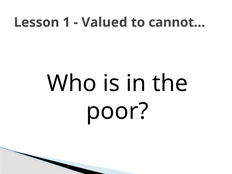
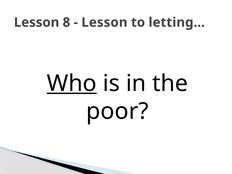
1: 1 -> 8 (66, 22)
Valued: Valued -> Lesson (104, 22)
cannot…: cannot… -> letting… (177, 22)
Who underline: none -> present (72, 83)
